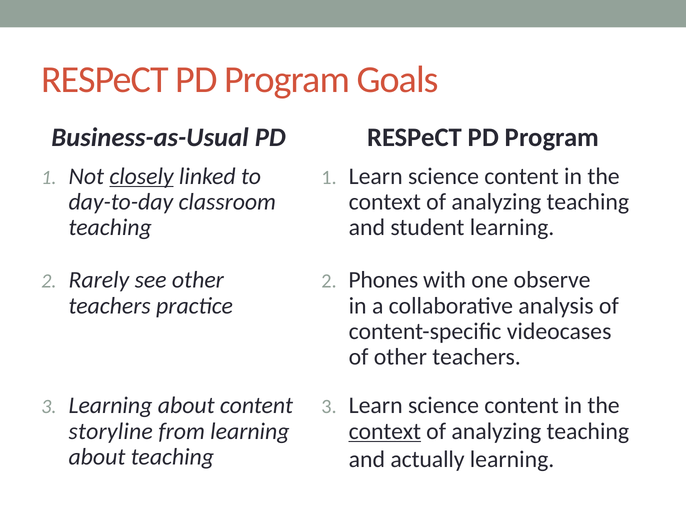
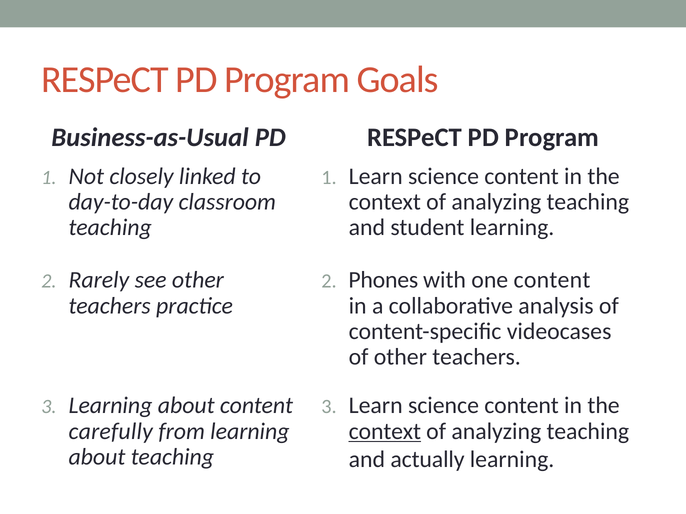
closely underline: present -> none (142, 176)
one observe: observe -> content (552, 280)
storyline: storyline -> carefully (111, 432)
